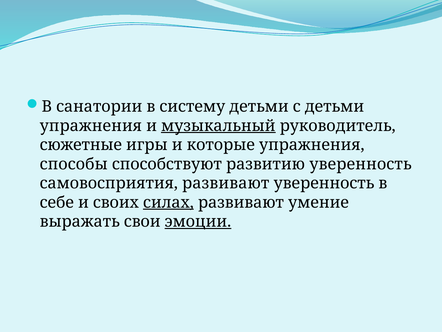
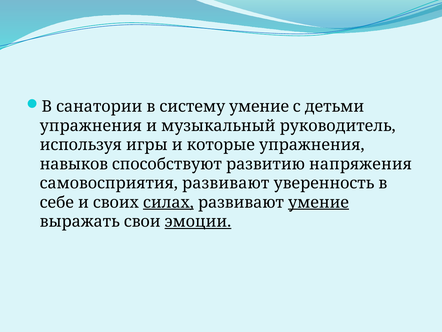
систему детьми: детьми -> умение (259, 106)
музыкальный underline: present -> none (218, 126)
сюжетные: сюжетные -> используя (81, 145)
способы: способы -> навыков (74, 164)
развитию уверенность: уверенность -> напряжения (360, 164)
умение underline: none -> present (319, 202)
